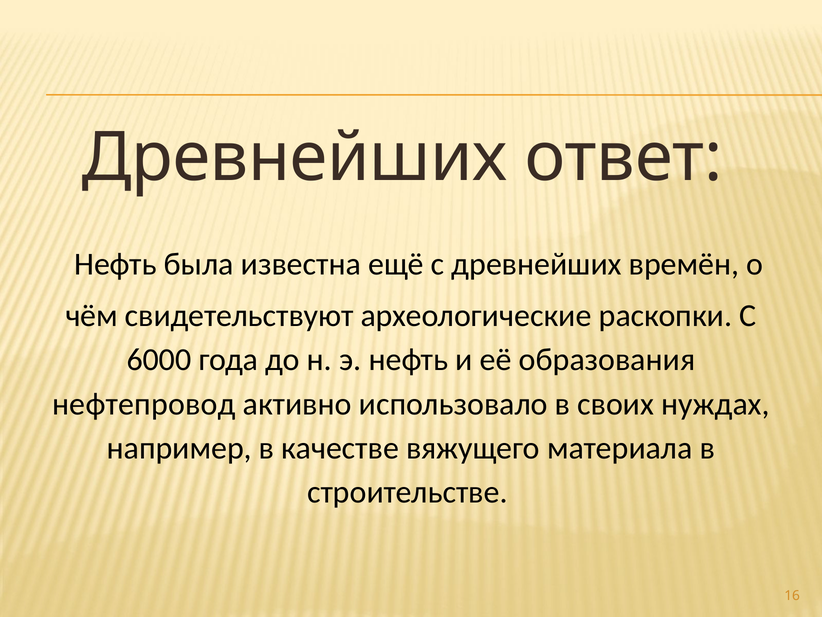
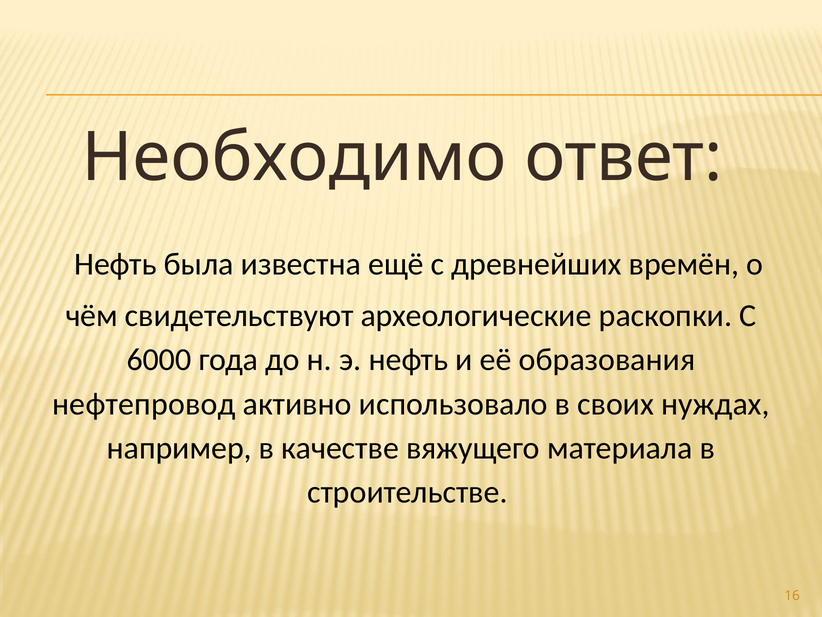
Древнейших: Древнейших -> Необходимо (294, 157)
